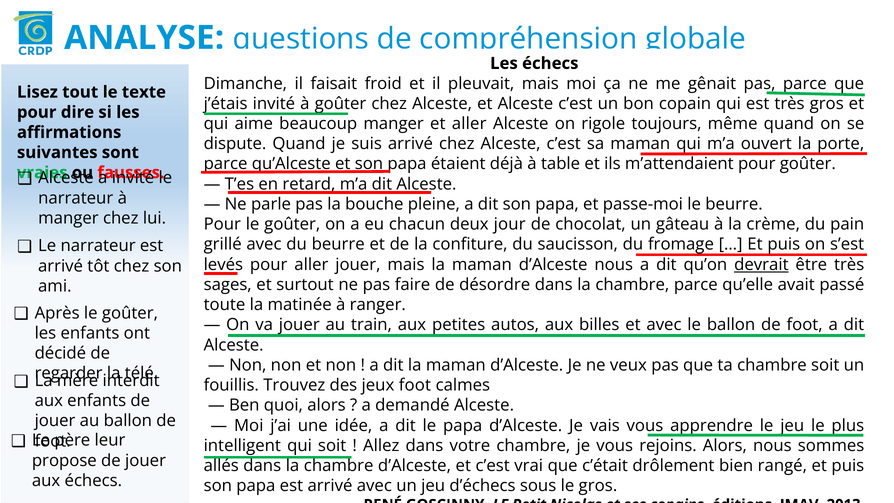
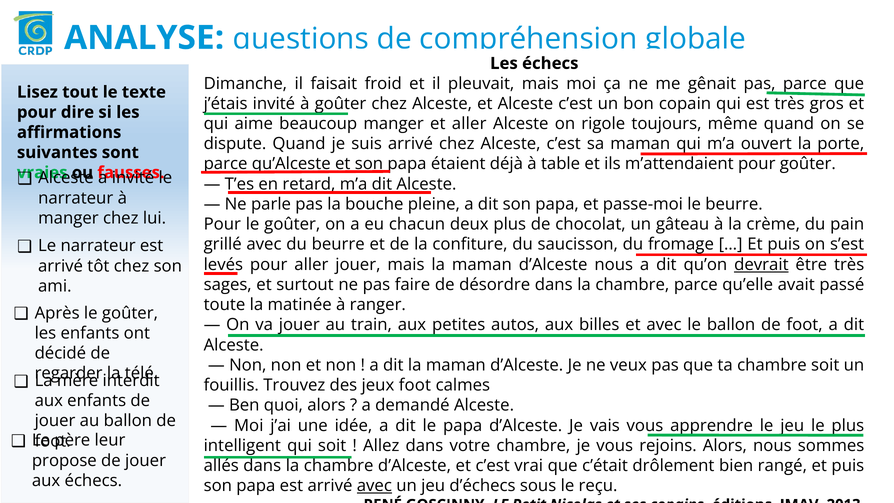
deux jour: jour -> plus (510, 224)
avec underline: none -> present (374, 486)
le gros: gros -> reçu (598, 486)
